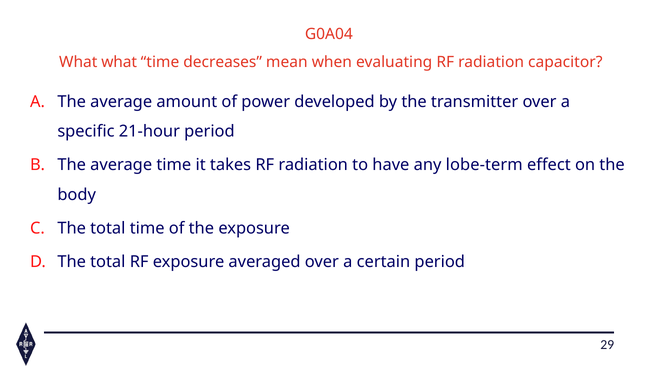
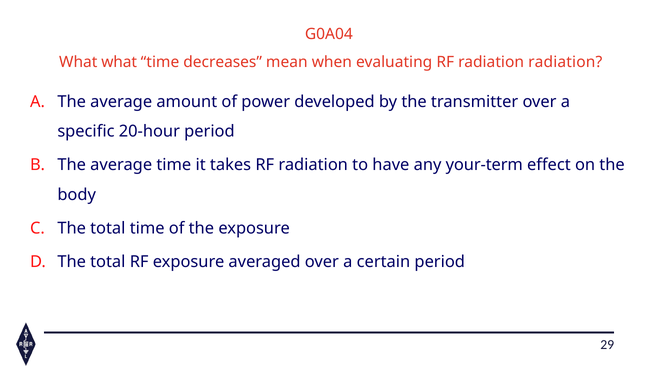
radiation capacitor: capacitor -> radiation (565, 62)
21-hour: 21-hour -> 20-hour (149, 131)
lobe-term: lobe-term -> your-term (484, 165)
